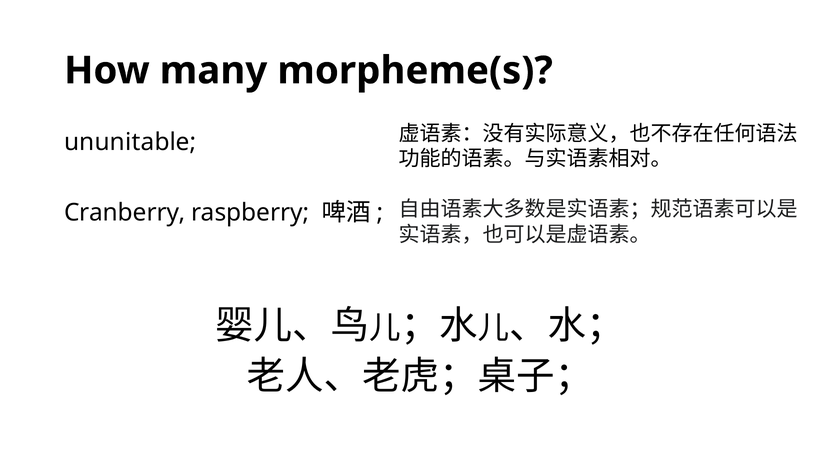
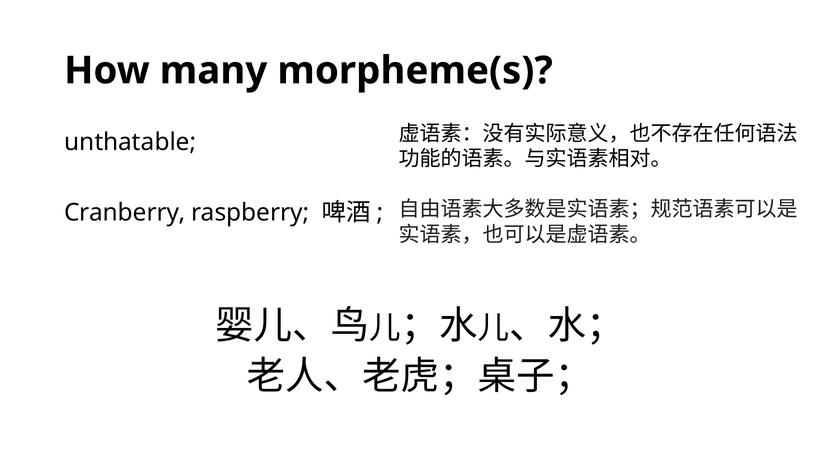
unit: unit -> that (118, 142)
